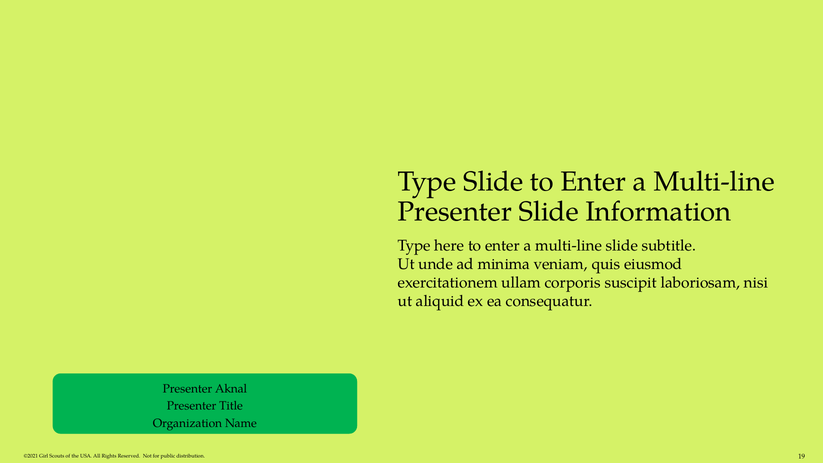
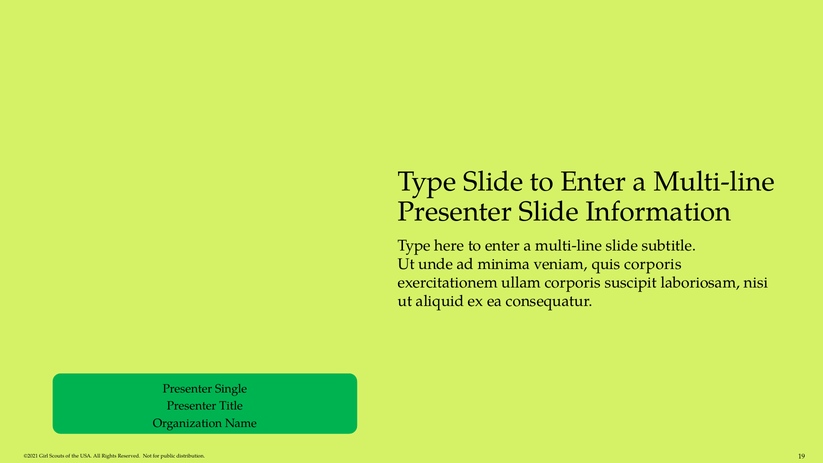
quis eiusmod: eiusmod -> corporis (653, 264)
Aknal: Aknal -> Single (231, 389)
